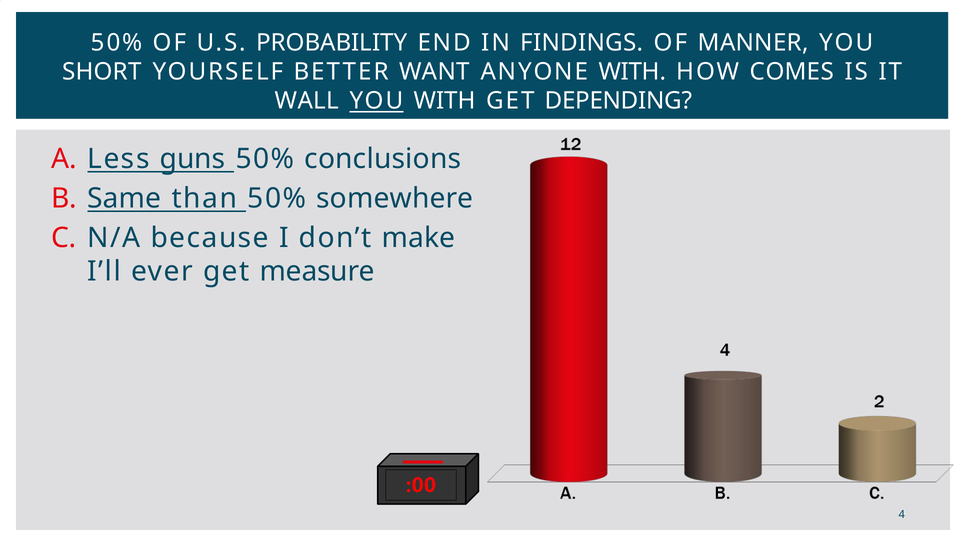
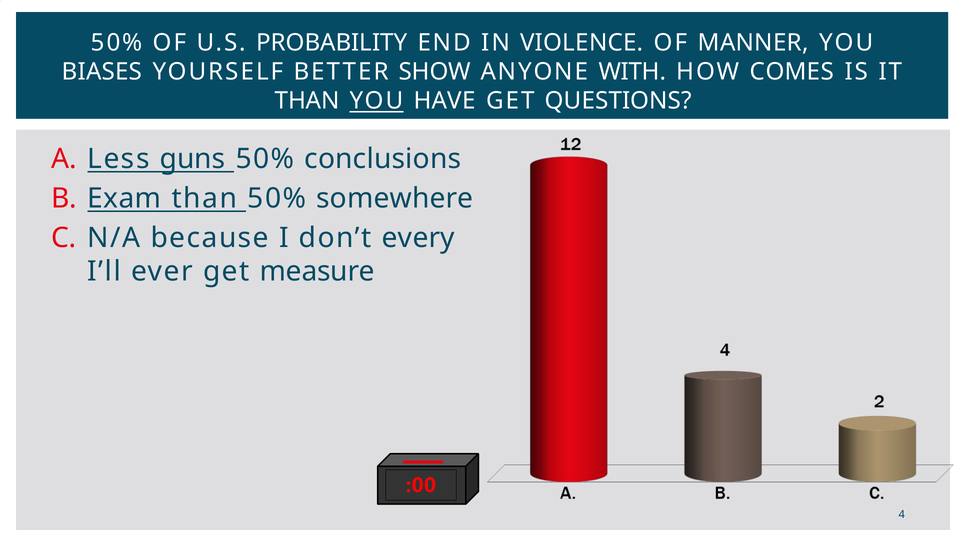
FINDINGS: FINDINGS -> VIOLENCE (582, 43)
SHORT: SHORT -> BIASES (102, 72)
WANT: WANT -> SHOW (435, 72)
WALL: WALL -> THAN (307, 101)
YOU WITH: WITH -> HAVE (445, 101)
DEPENDING: DEPENDING -> QUESTIONS (618, 101)
Same: Same -> Exam (124, 198)
make: make -> every (418, 238)
